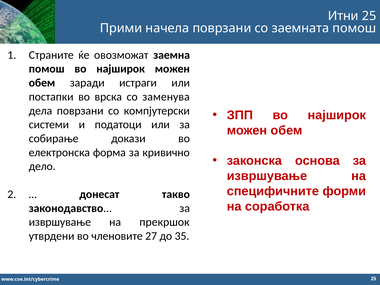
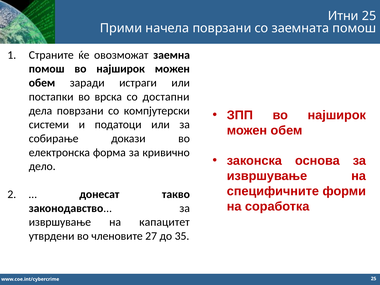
заменува: заменува -> достапни (166, 97)
прекршок: прекршок -> капацитет (164, 222)
